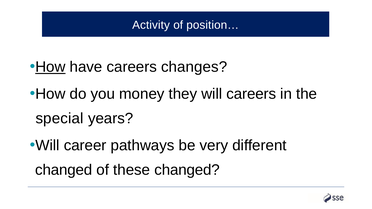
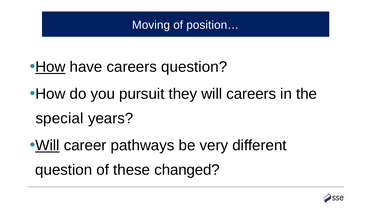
Activity: Activity -> Moving (151, 25)
careers changes: changes -> question (194, 67)
money: money -> pursuit (142, 94)
Will underline: none -> present (47, 146)
changed: changed -> question (64, 170)
